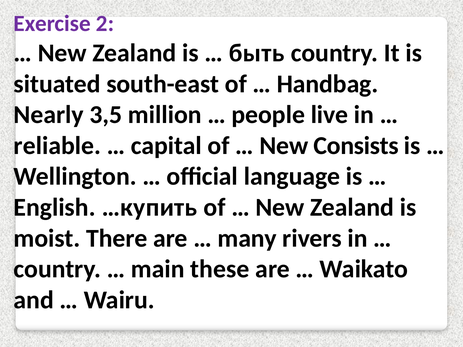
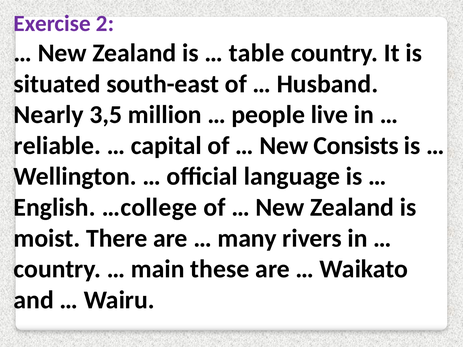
быть: быть -> table (257, 53)
Handbag: Handbag -> Husband (327, 84)
…купить: …купить -> …college (149, 207)
